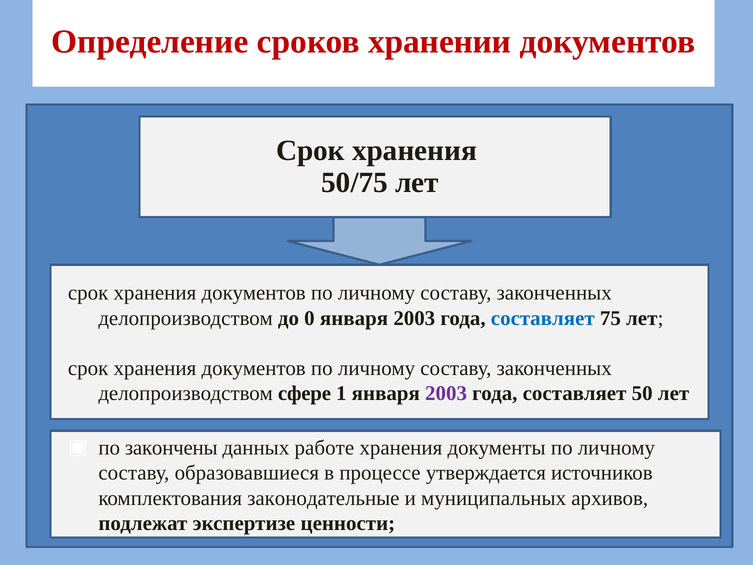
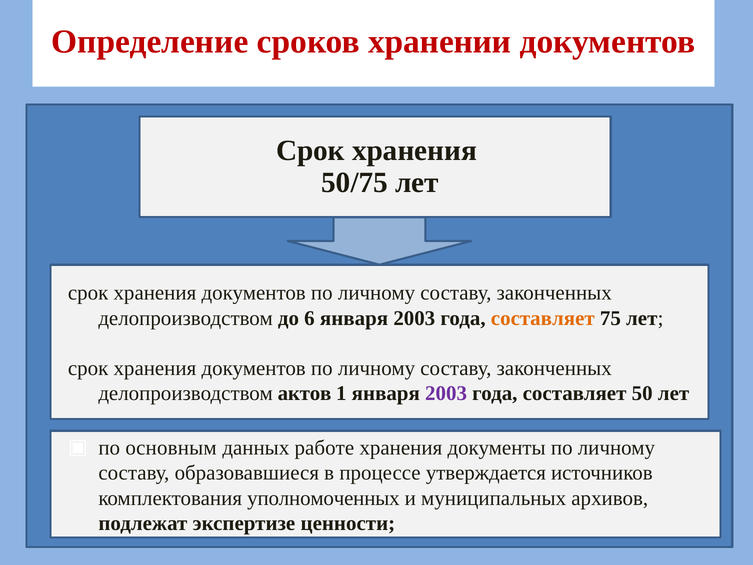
0: 0 -> 6 (309, 318)
составляет colour: blue -> orange (543, 318)
сфере: сфере -> актов (304, 393)
закончены: закончены -> основным (171, 448)
законодательные: законодательные -> уполномоченных (323, 498)
